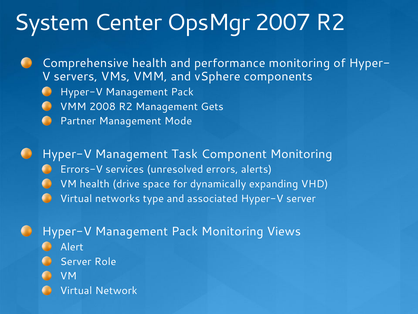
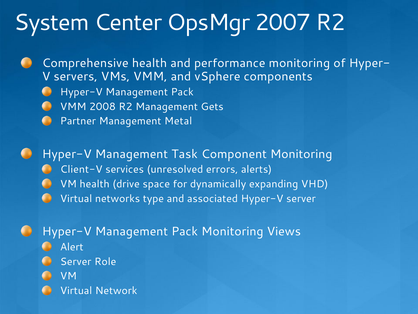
Mode: Mode -> Metal (178, 121)
Errors-V: Errors-V -> Client-V (81, 169)
